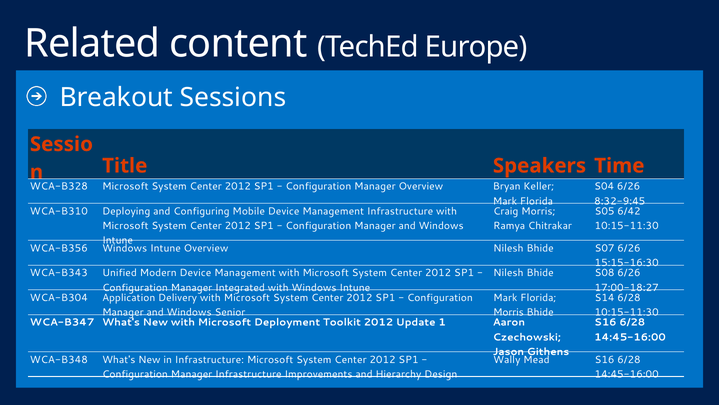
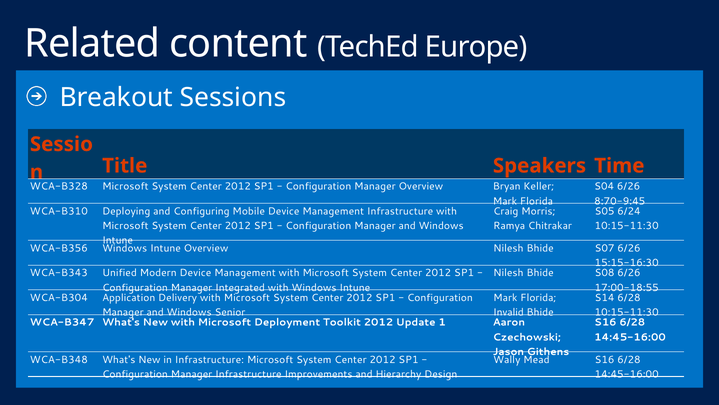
8:32-9:45: 8:32-9:45 -> 8:70-9:45 (620, 201)
6/42: 6/42 -> 6/24 (629, 211)
17:00-18:27: 17:00-18:27 -> 17:00-18:55 (627, 287)
Morris: Morris -> Invalid (508, 312)
